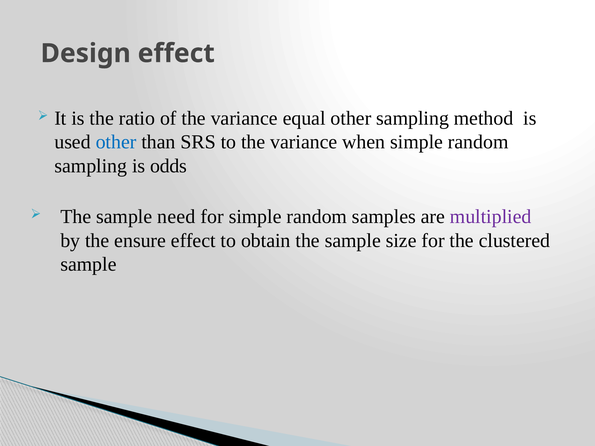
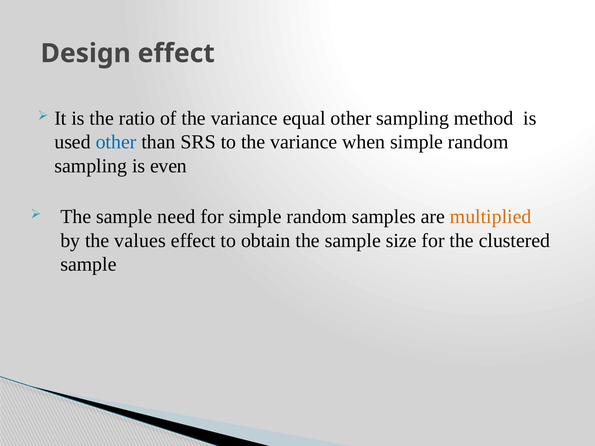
odds: odds -> even (168, 166)
multiplied colour: purple -> orange (491, 217)
ensure: ensure -> values (140, 241)
